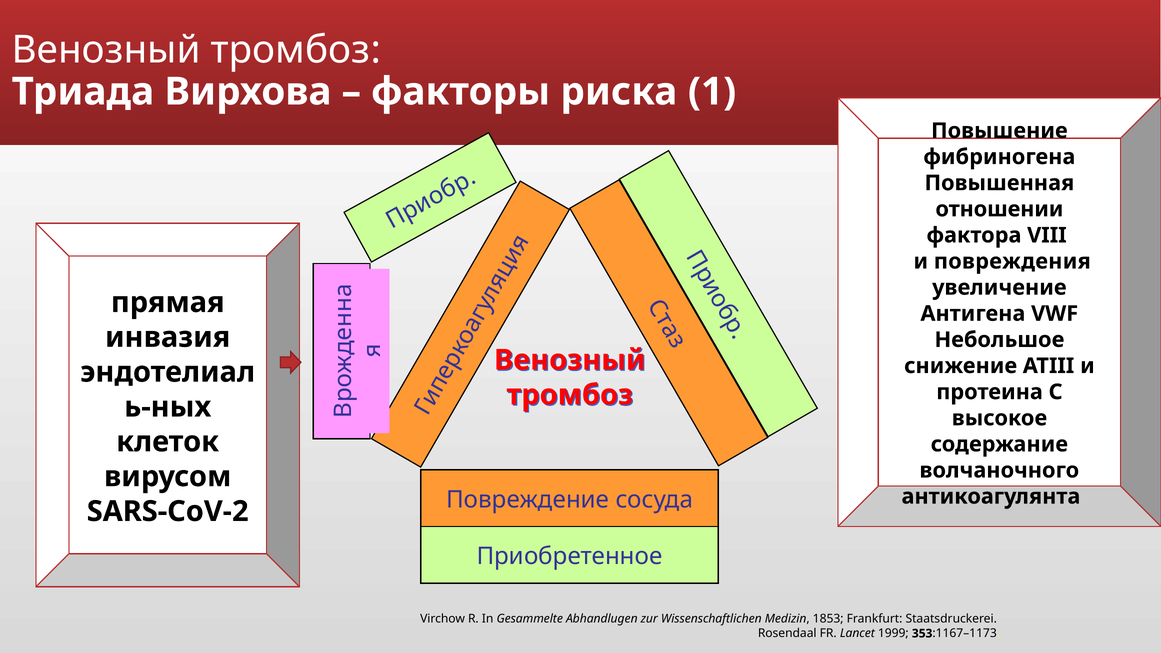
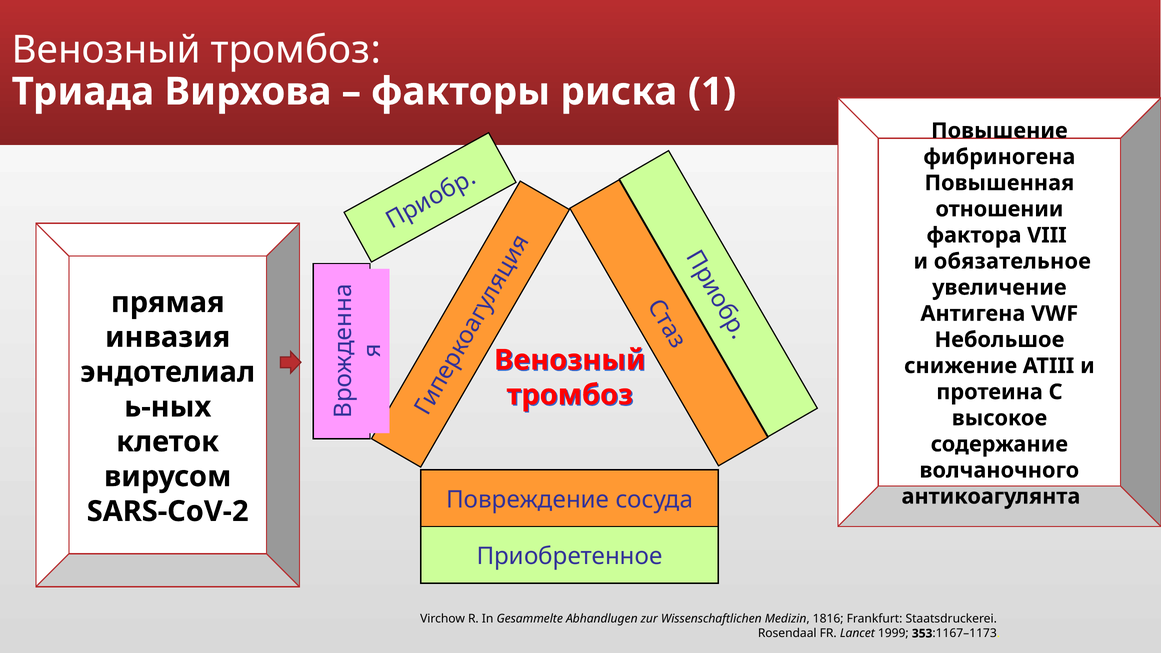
повреждения: повреждения -> обязательное (1012, 261)
1853: 1853 -> 1816 (828, 619)
